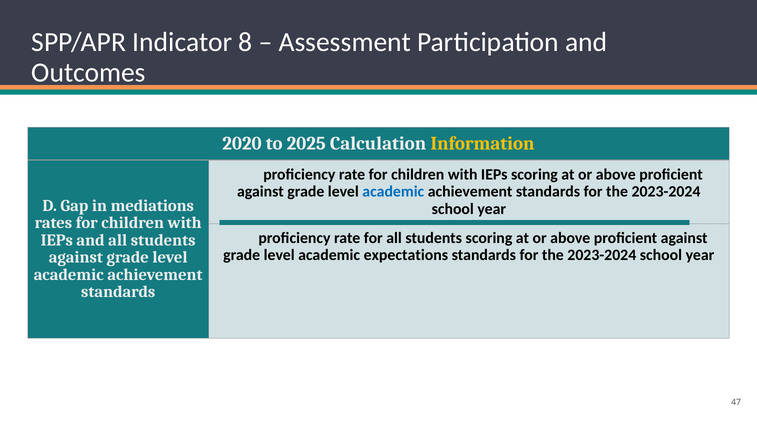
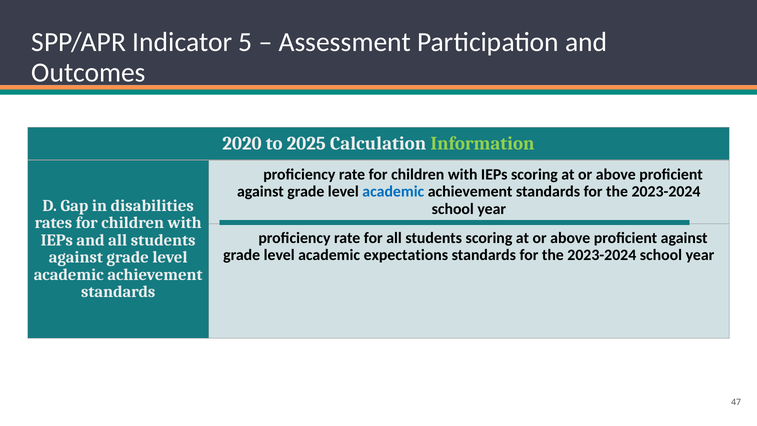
8: 8 -> 5 (245, 42)
Information colour: yellow -> light green (482, 143)
mediations: mediations -> disabilities (152, 206)
